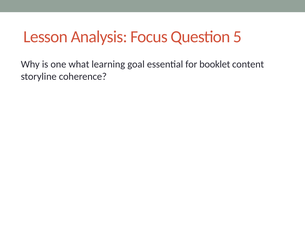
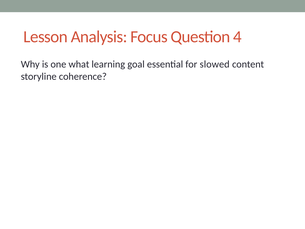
5: 5 -> 4 (238, 37)
booklet: booklet -> slowed (215, 64)
